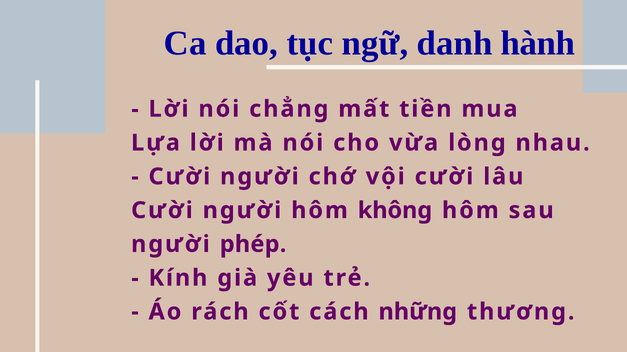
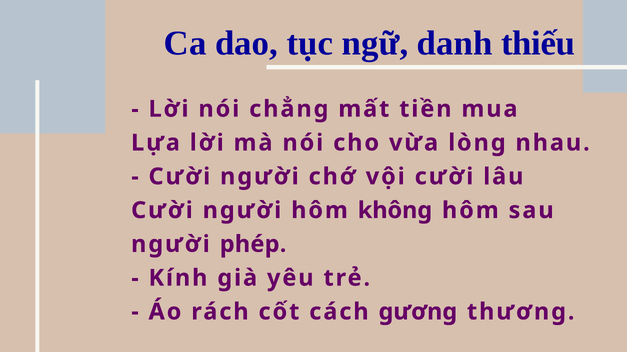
hành: hành -> thiếu (538, 43)
những: những -> gương (418, 312)
